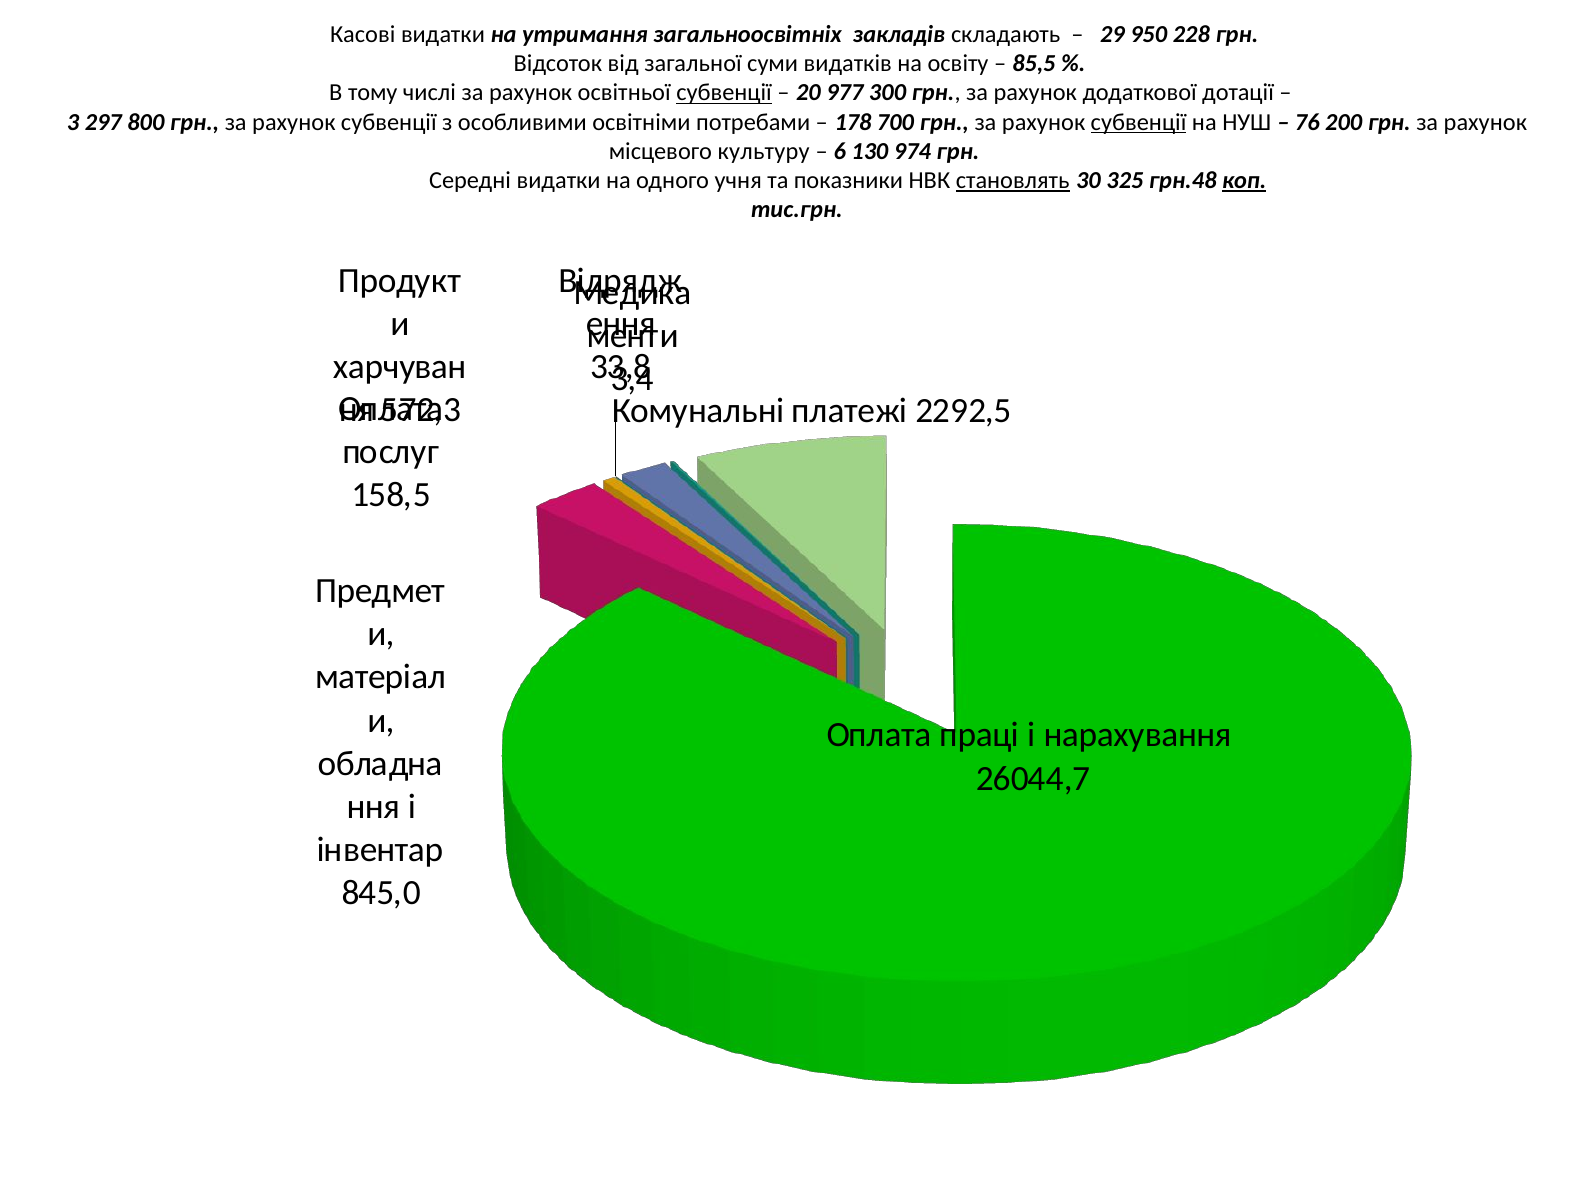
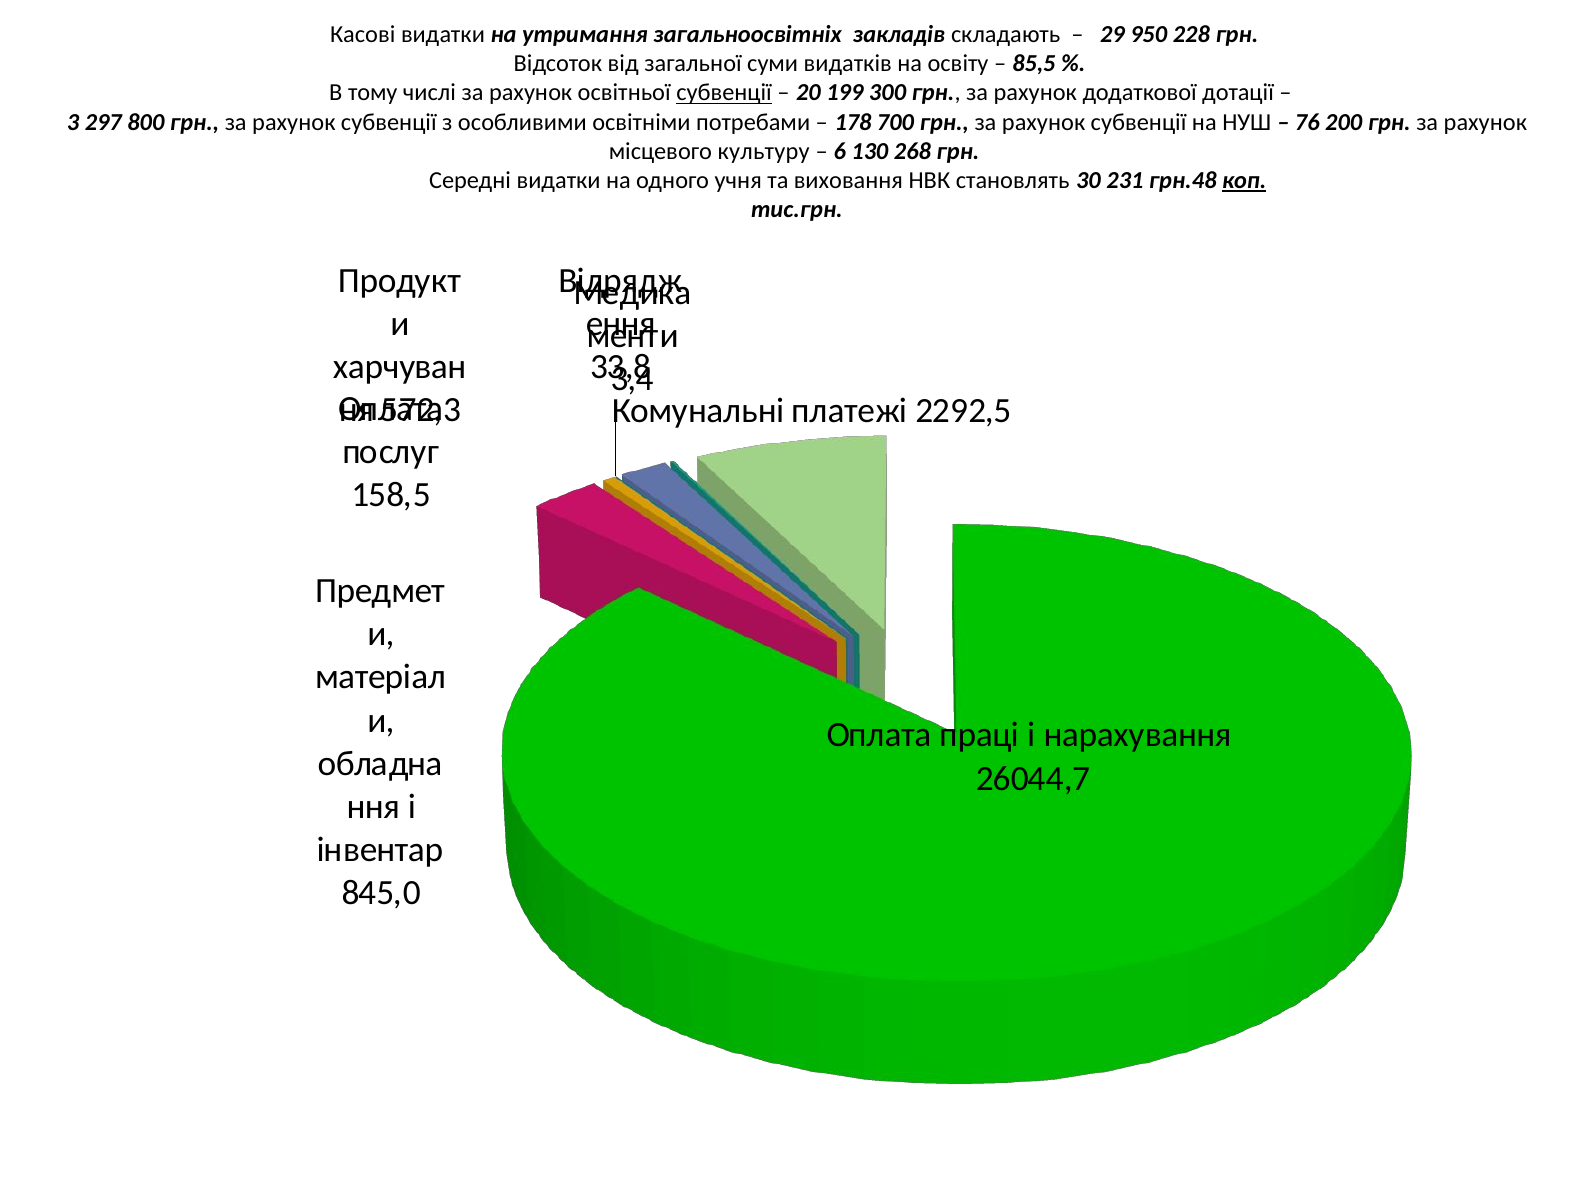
977: 977 -> 199 (845, 93)
субвенції underline: present -> none (1139, 122)
974: 974 -> 268 (912, 151)
показники: показники -> виховання (848, 180)
становлять underline: present -> none (1013, 180)
325: 325 -> 231 (1125, 180)
